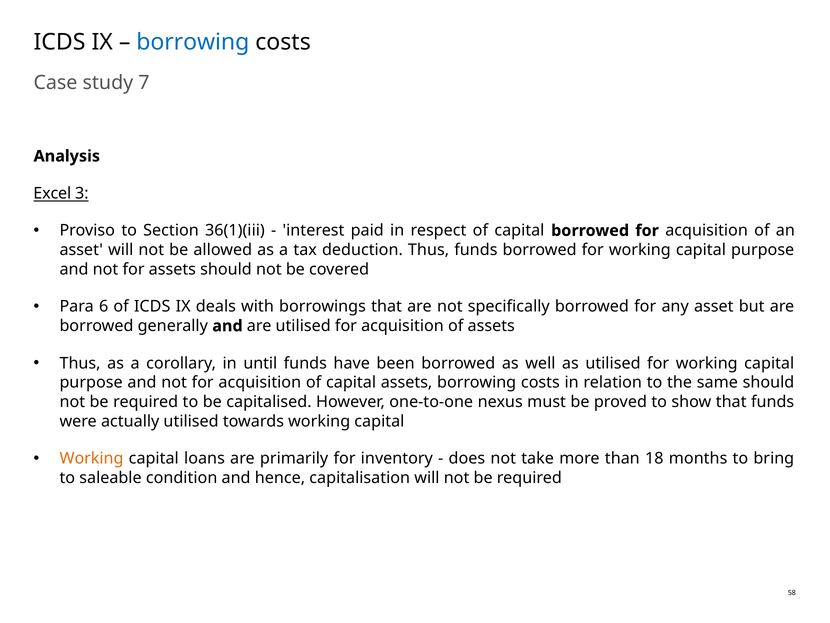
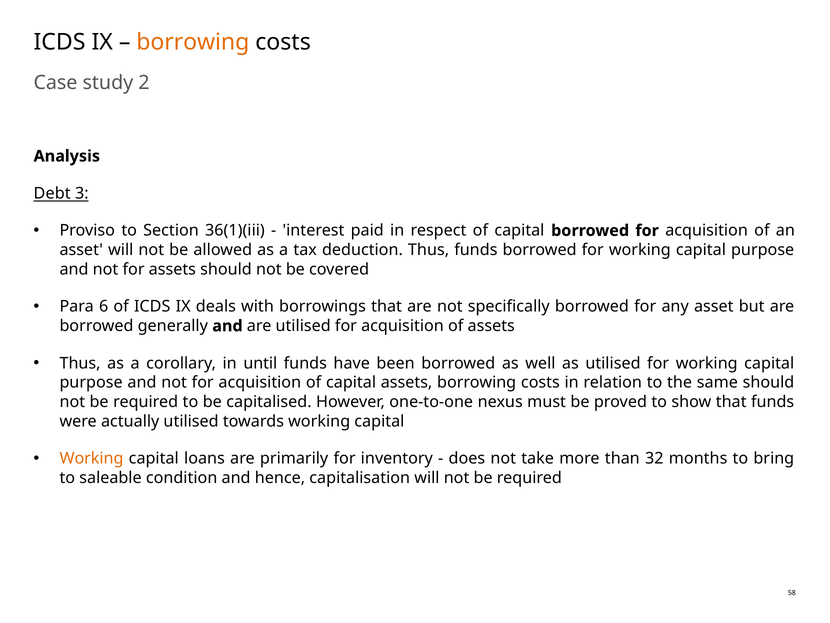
borrowing colour: blue -> orange (193, 42)
7: 7 -> 2 (144, 83)
Excel: Excel -> Debt (52, 193)
18: 18 -> 32 (654, 458)
